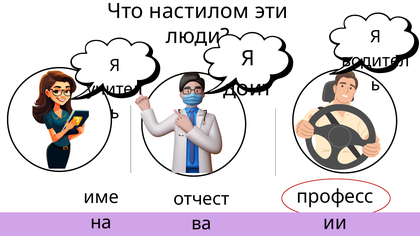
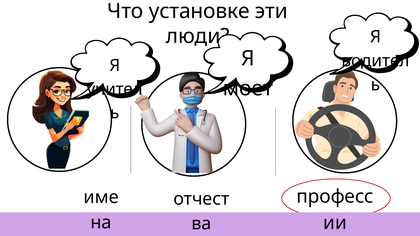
настилом: настилом -> установке (199, 11)
доит: доит -> моет (248, 88)
